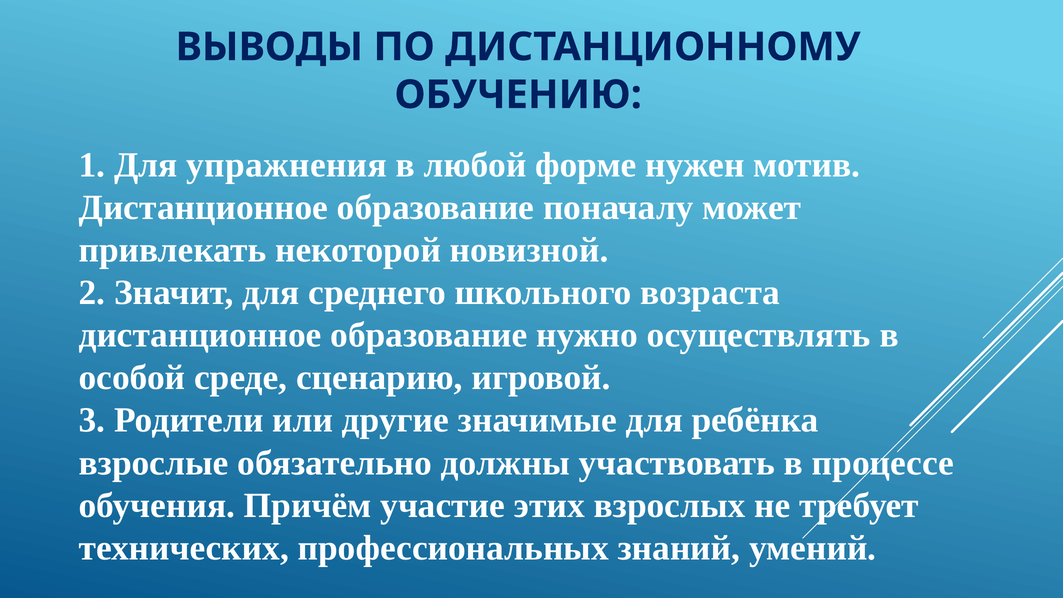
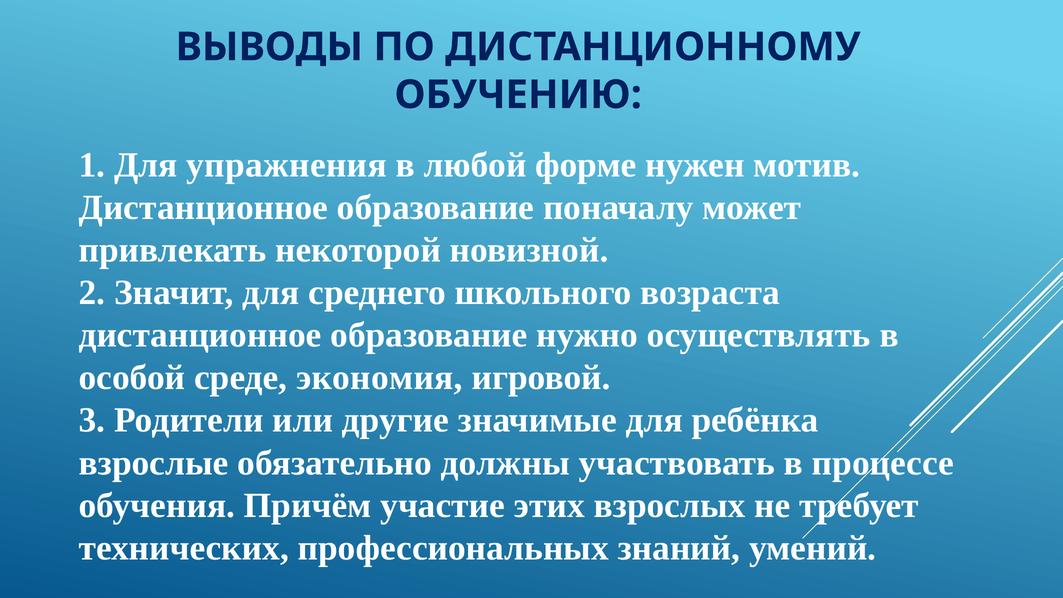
сценарию: сценарию -> экономия (379, 378)
